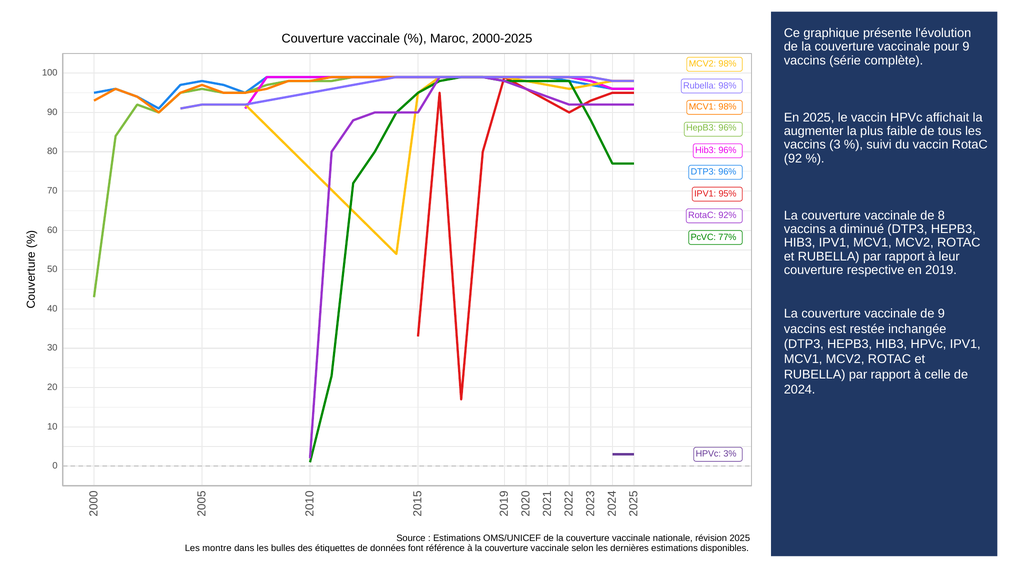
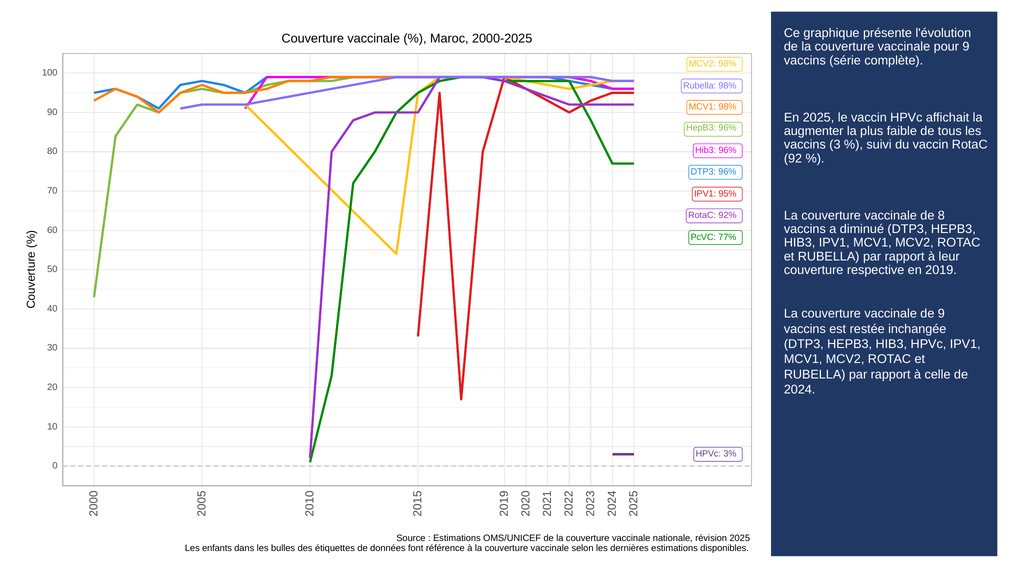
Les montre: montre -> enfants (217, 548)
